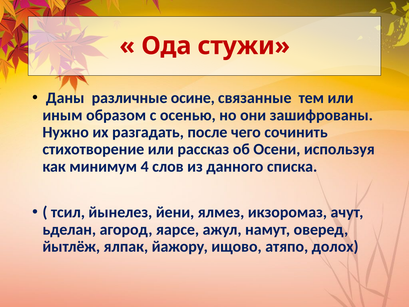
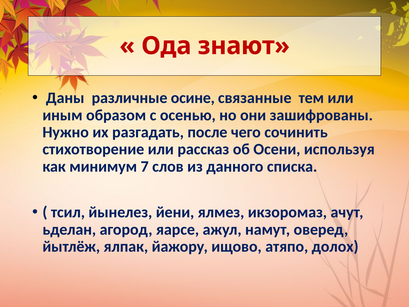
стужи: стужи -> знают (244, 46)
4: 4 -> 7 (145, 166)
